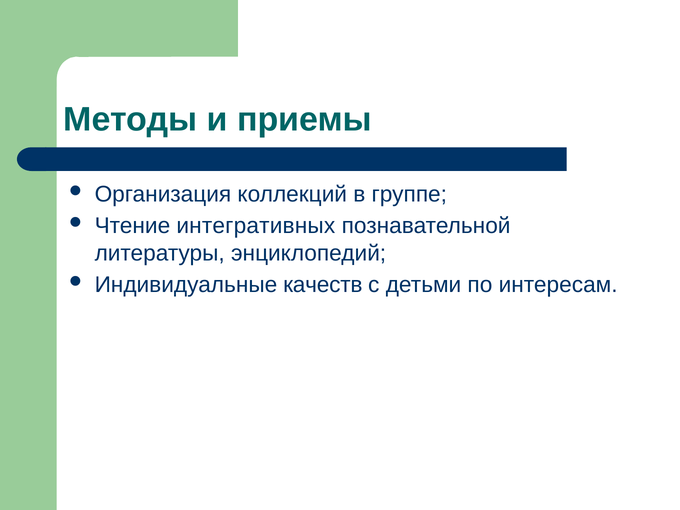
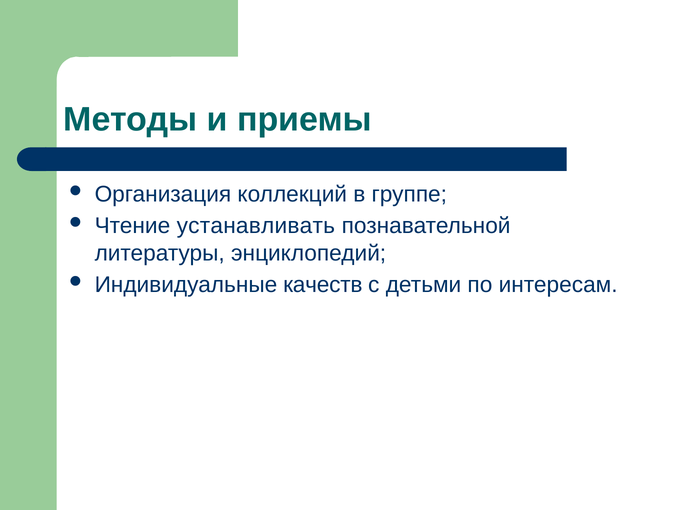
интегративных: интегративных -> устанавливать (256, 226)
